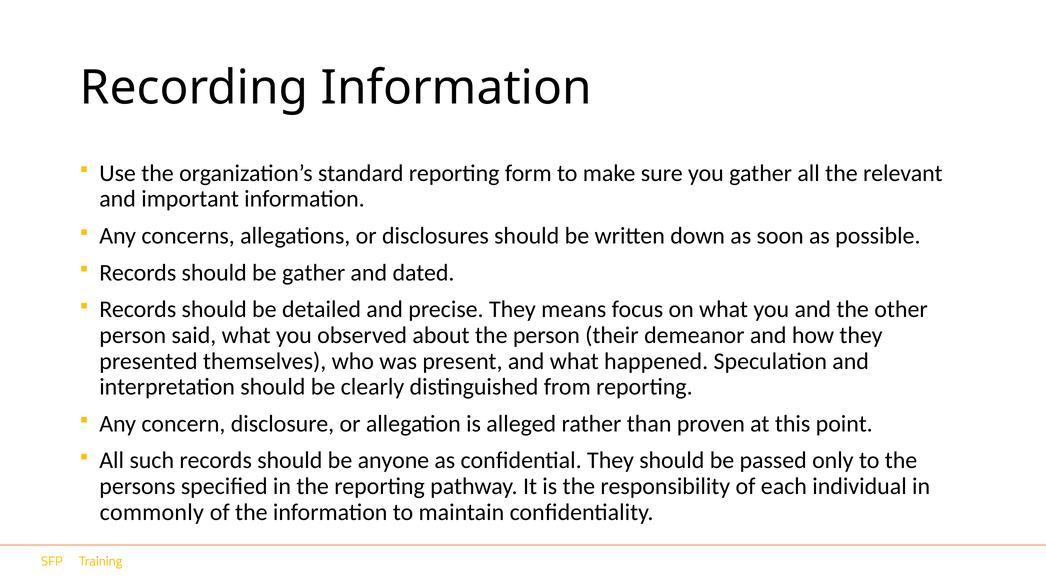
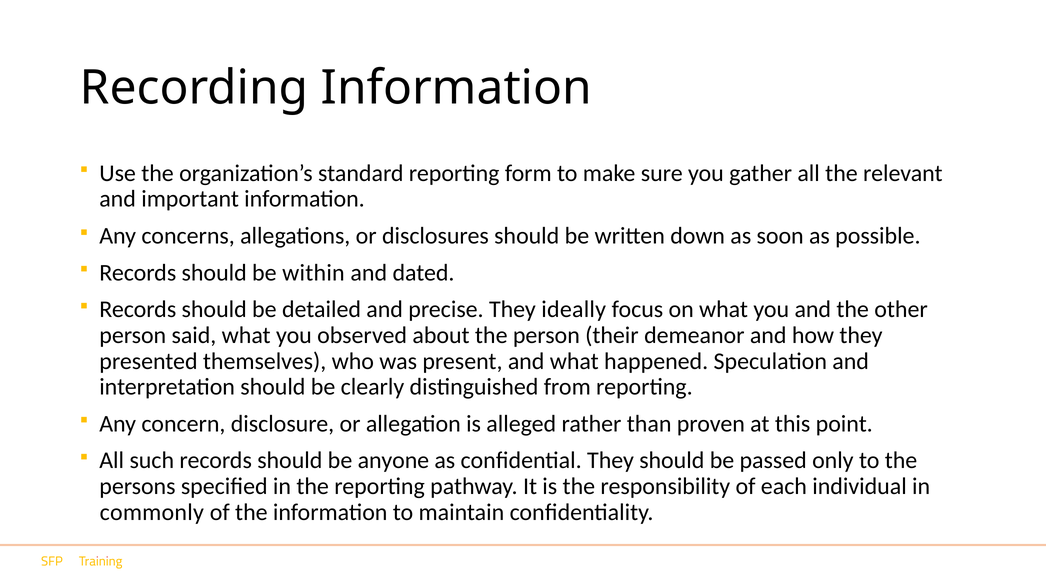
be gather: gather -> within (313, 273)
means: means -> ideally (574, 310)
